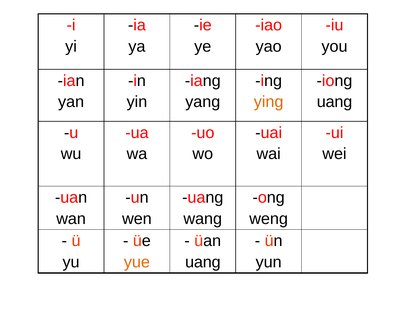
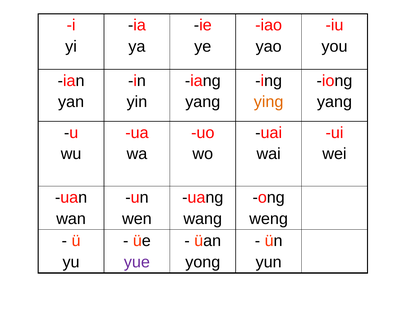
uang: uang -> yang (334, 102)
yue colour: orange -> purple (137, 262)
uang: uang -> yong (203, 262)
